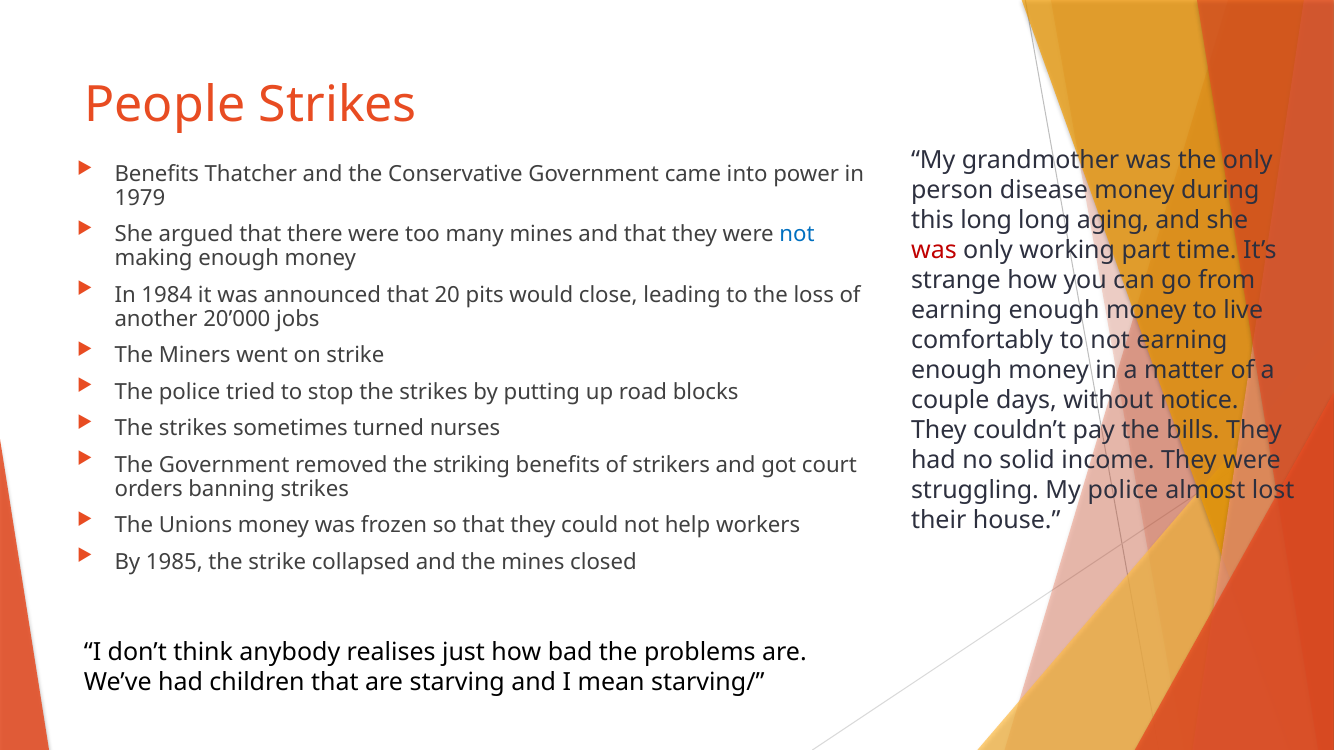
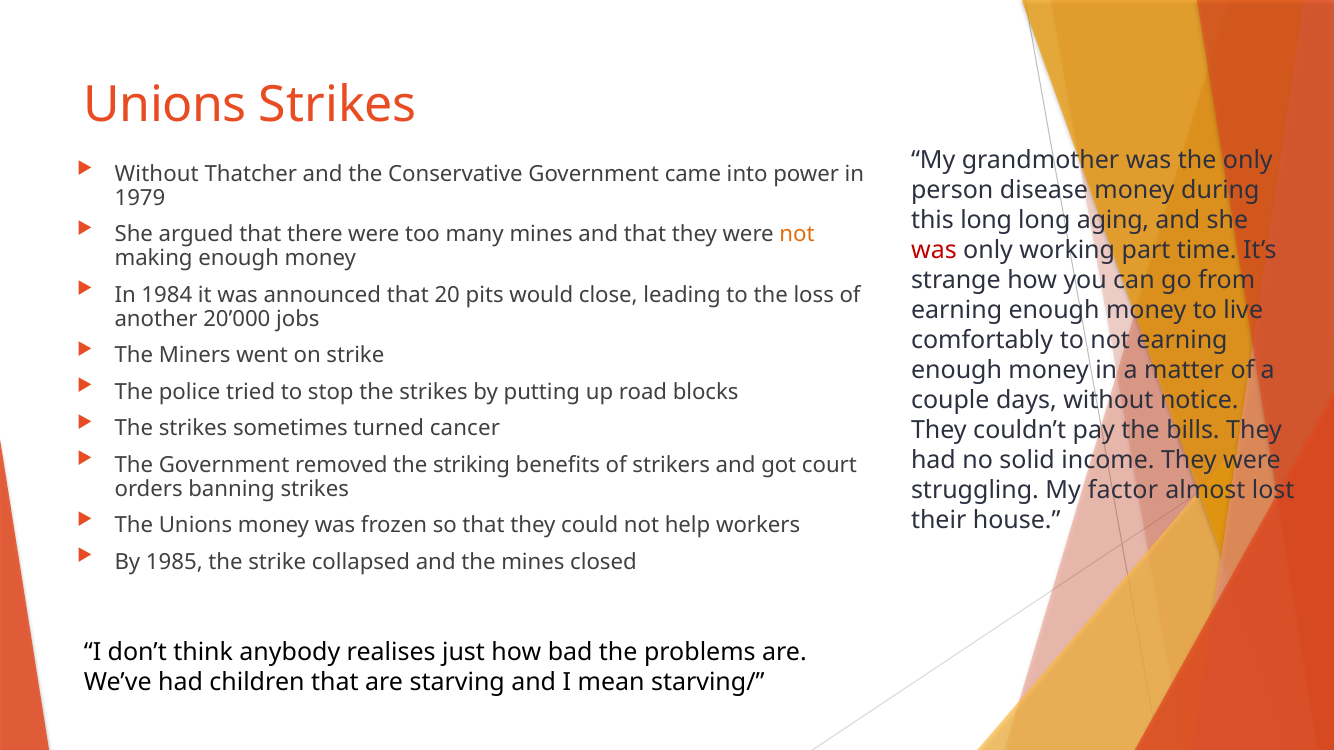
People: People -> Unions (165, 105)
Benefits: Benefits -> Without (157, 174)
not colour: blue -> orange (797, 235)
nurses: nurses -> cancer (465, 429)
My police: police -> factor (1123, 491)
